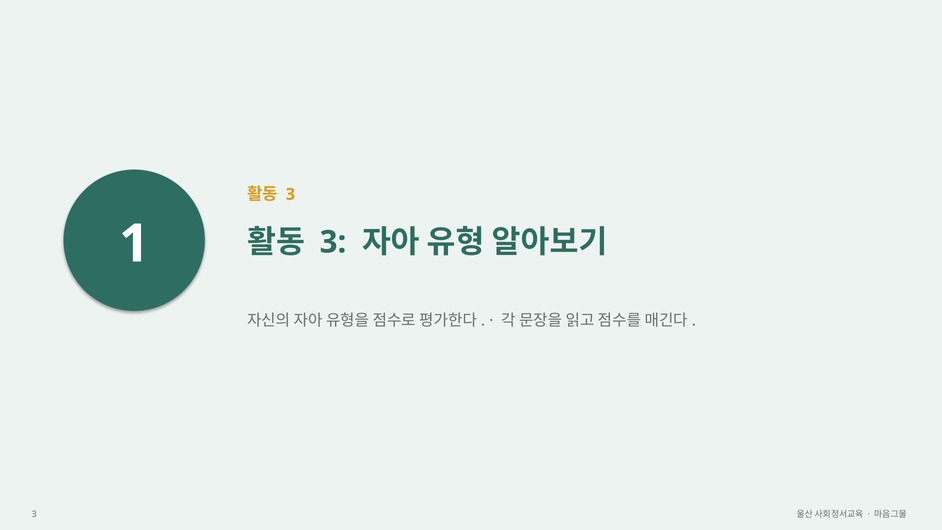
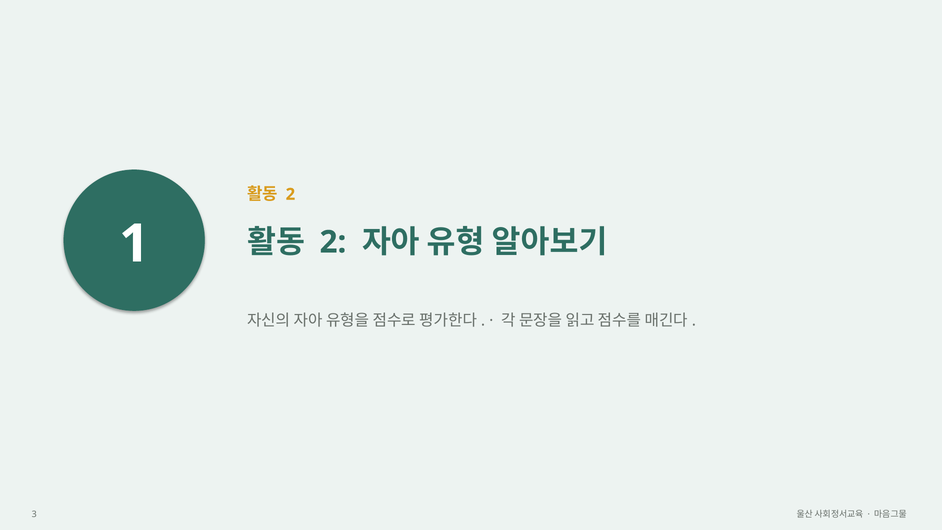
3: 3 -> 2 (290, 194)
3: 3 -> 2 (333, 242)
